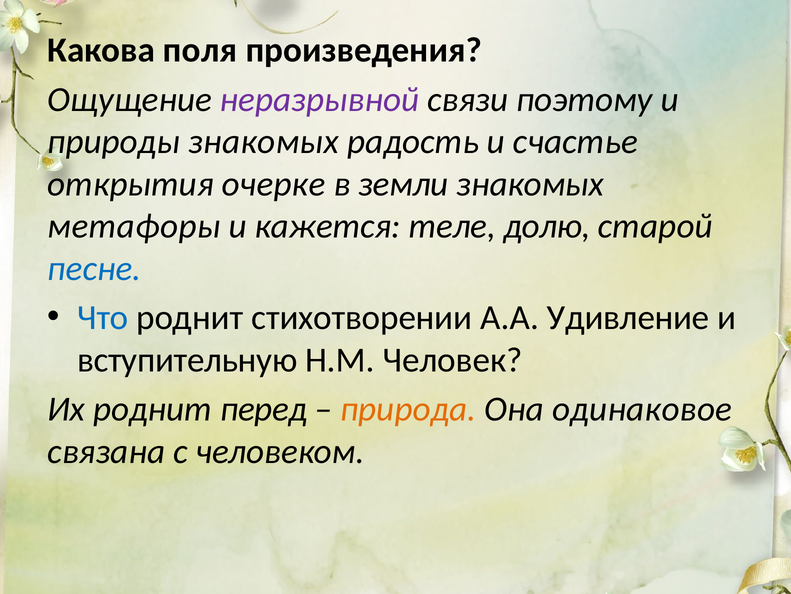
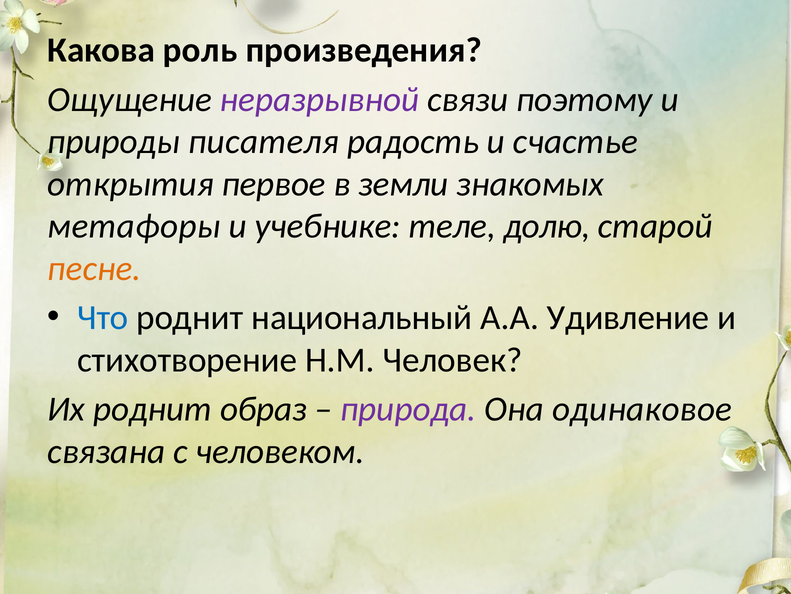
поля: поля -> роль (200, 50)
природы знакомых: знакомых -> писателя (264, 141)
очерке: очерке -> первое (274, 184)
кажется: кажется -> учебнике (328, 226)
песне colour: blue -> orange (94, 268)
стихотворении: стихотворении -> национальный (362, 317)
вступительную: вступительную -> стихотворение (187, 360)
перед: перед -> образ (264, 409)
природа colour: orange -> purple (408, 409)
